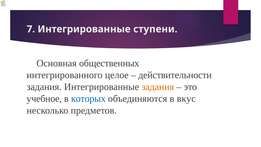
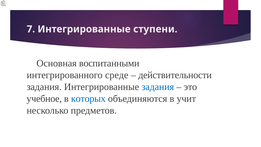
общественных: общественных -> воспитанными (109, 63)
целое: целое -> среде (117, 75)
задания colour: orange -> blue (158, 87)
вкус: вкус -> учит (186, 99)
